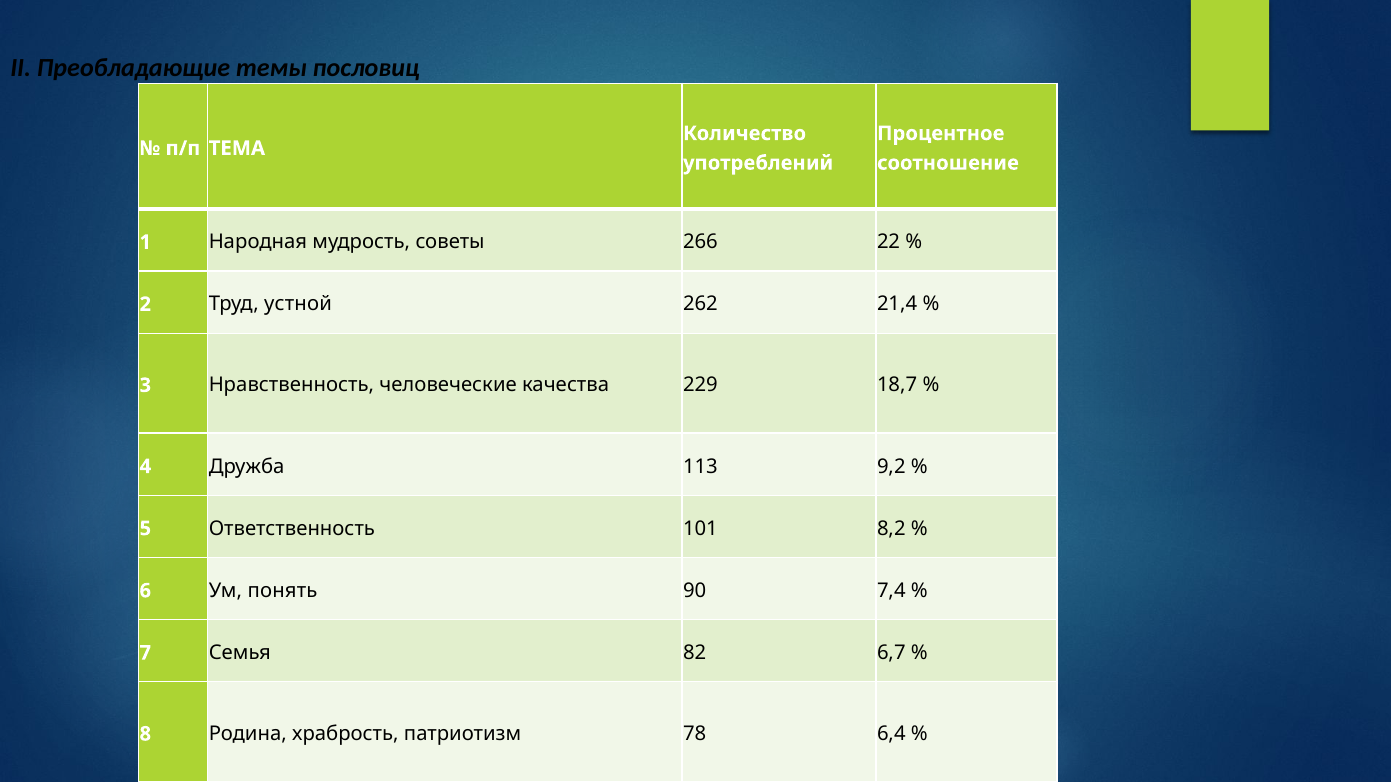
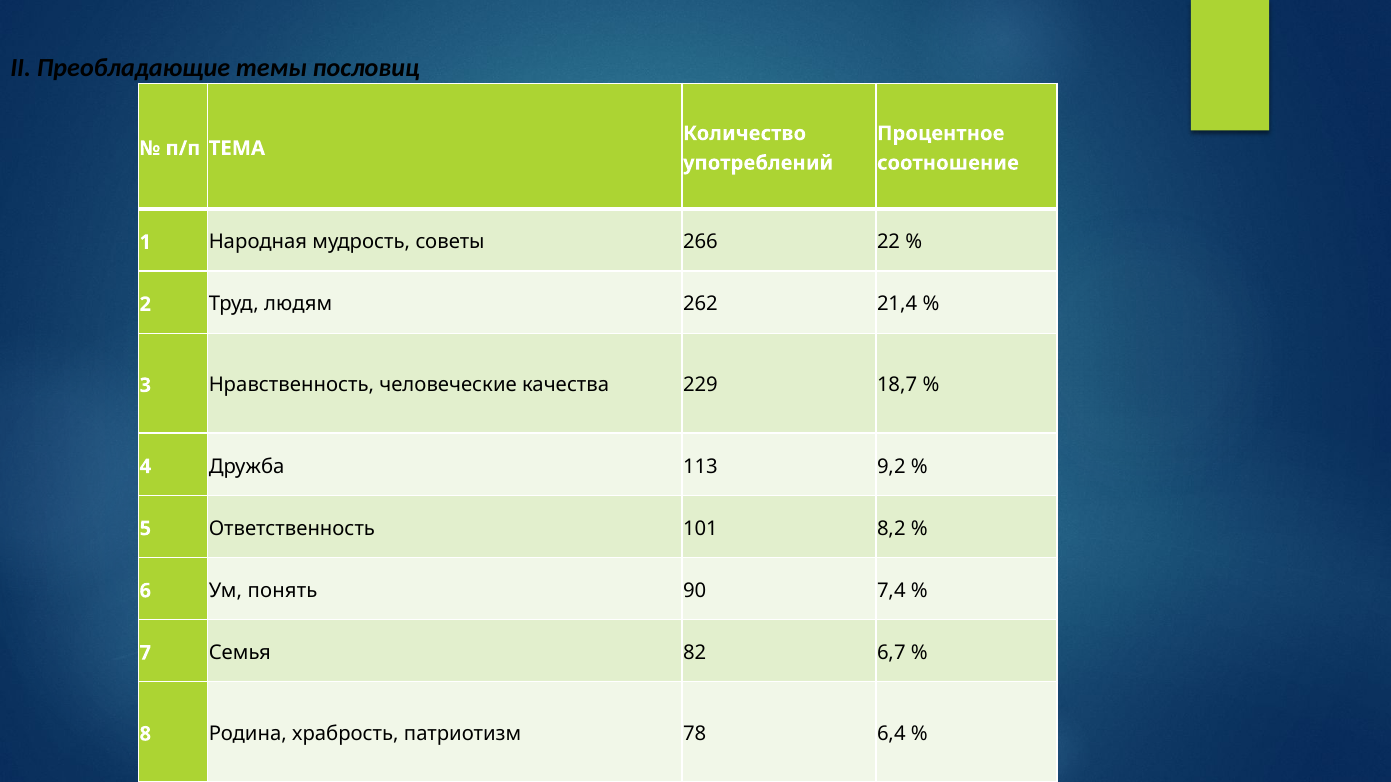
устной: устной -> людям (298, 304)
